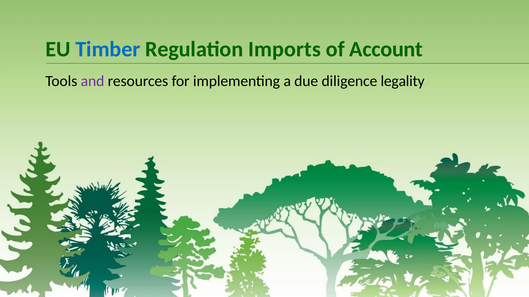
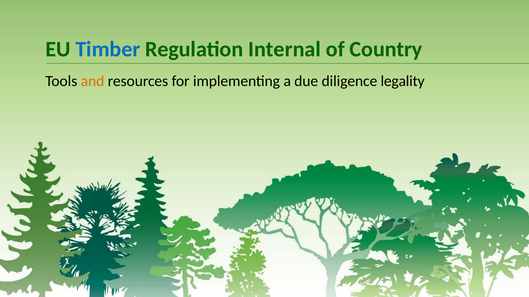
Imports: Imports -> Internal (285, 49)
Account: Account -> Country (386, 49)
and colour: purple -> orange (93, 81)
